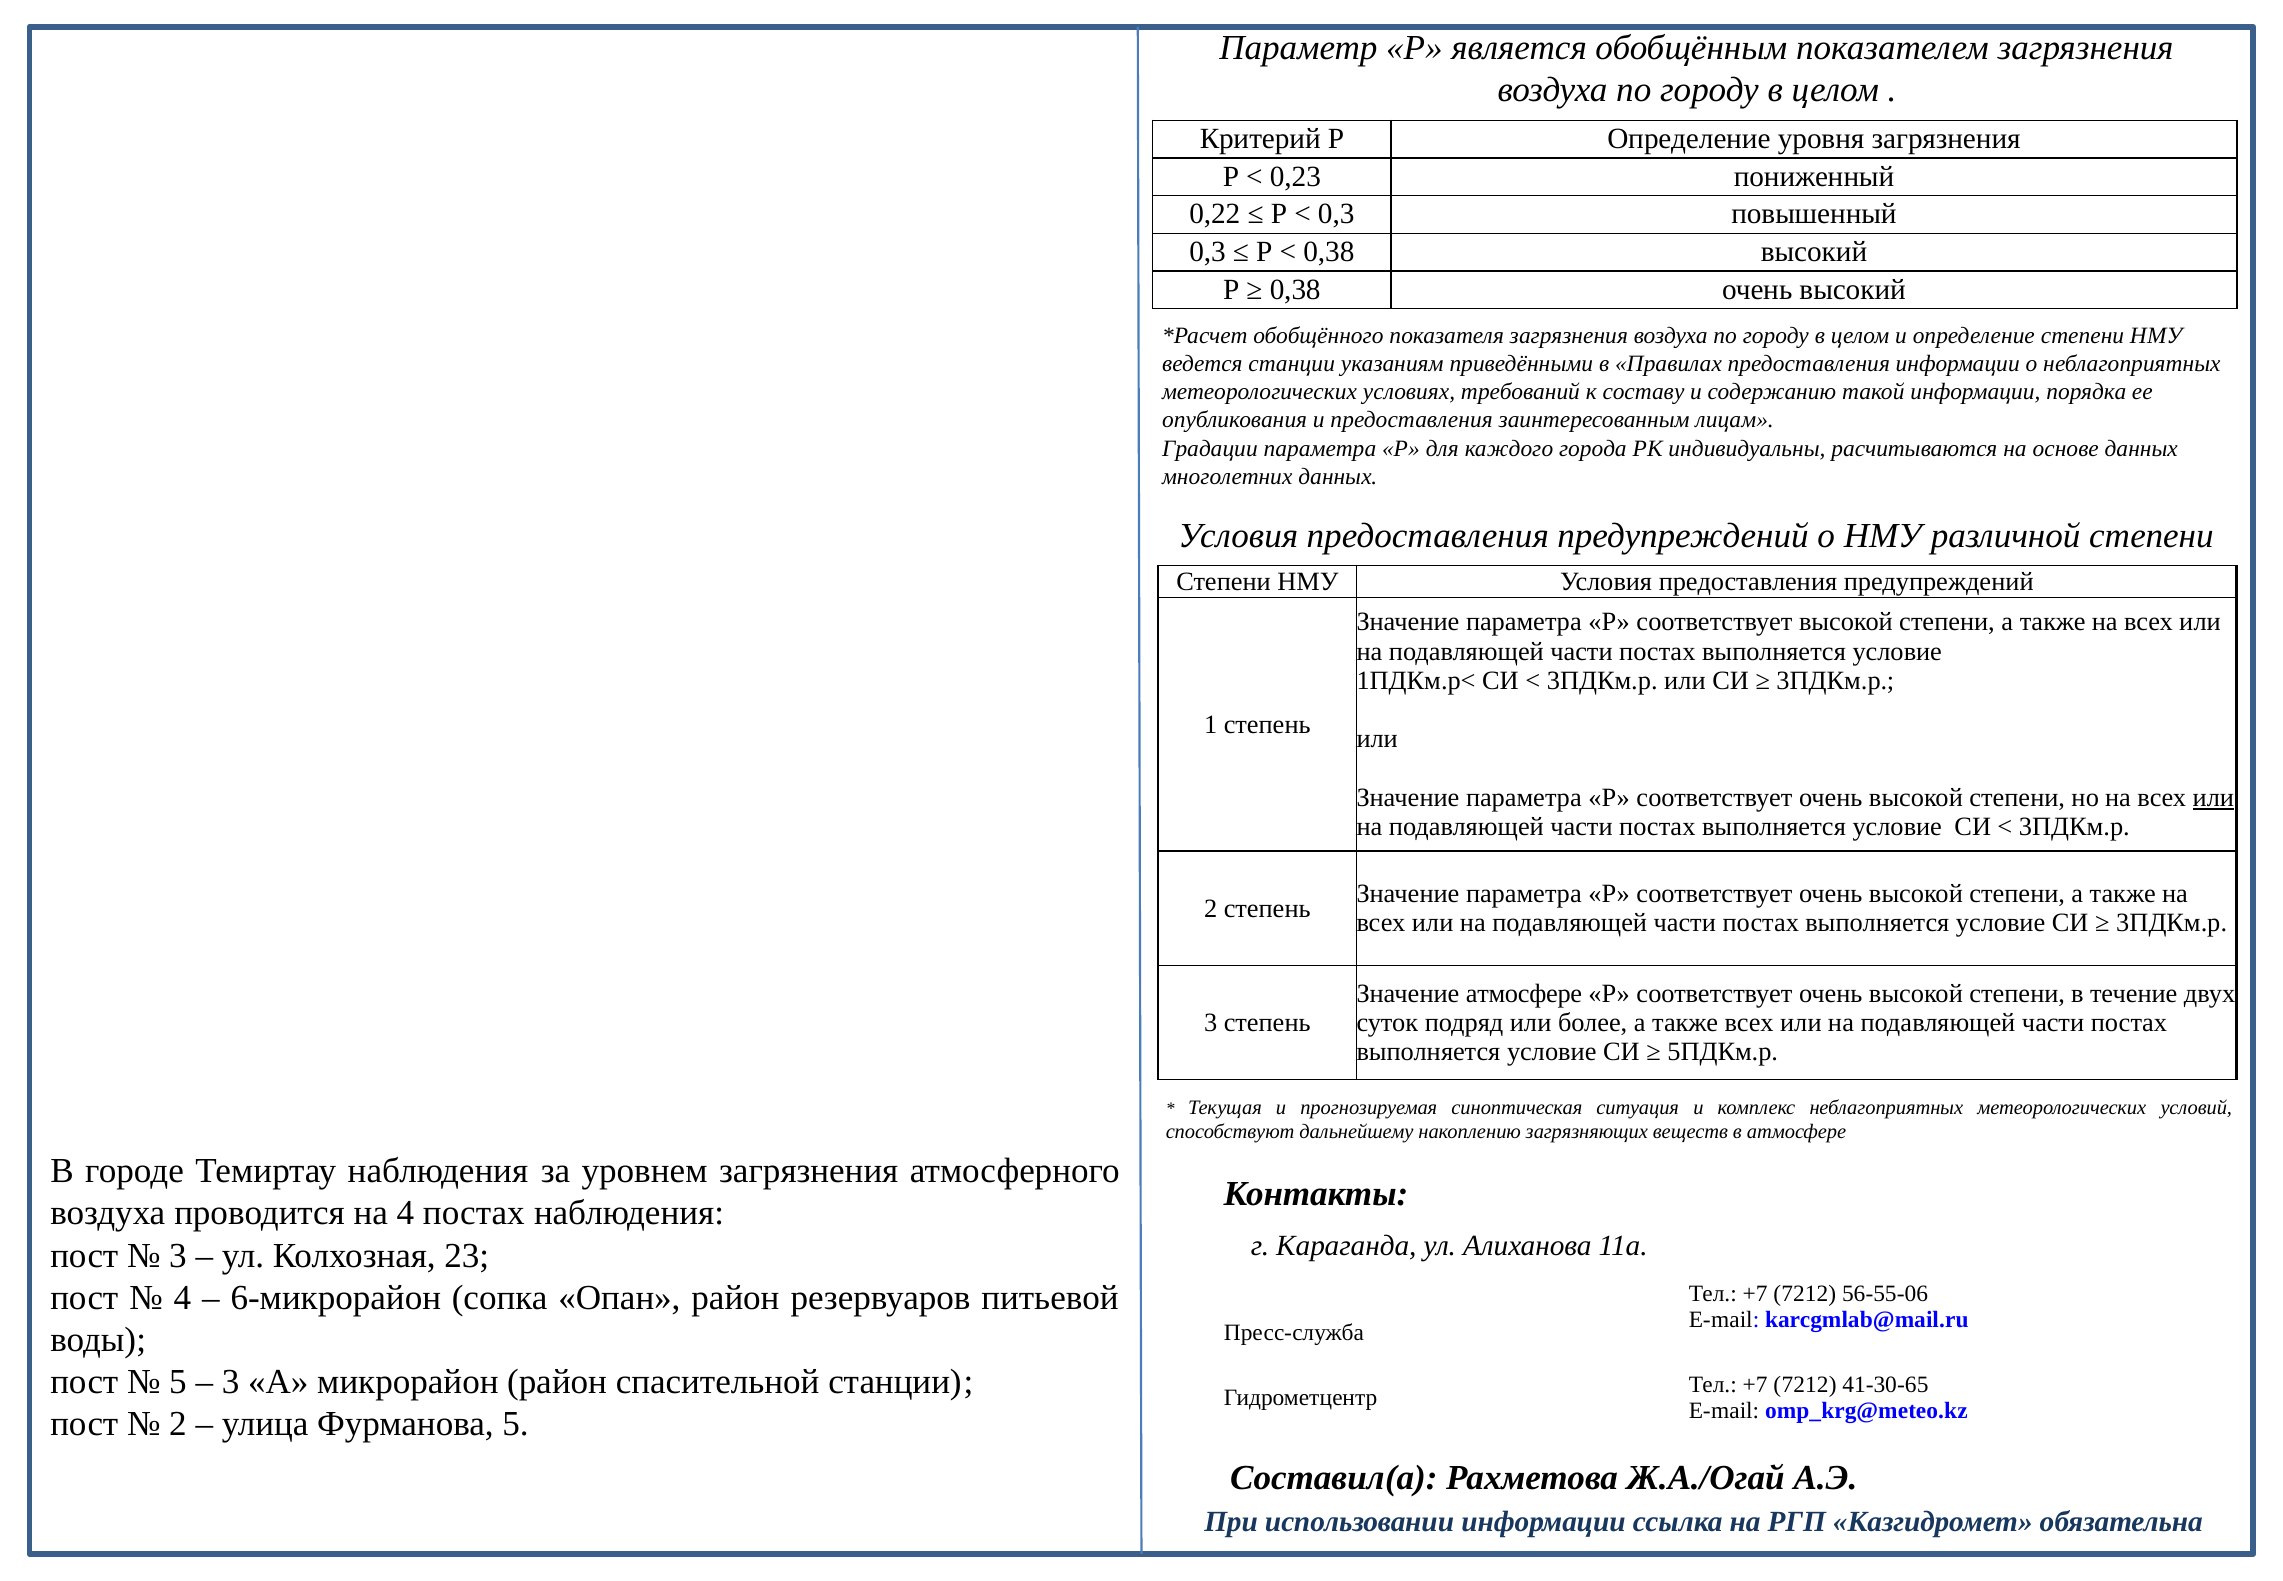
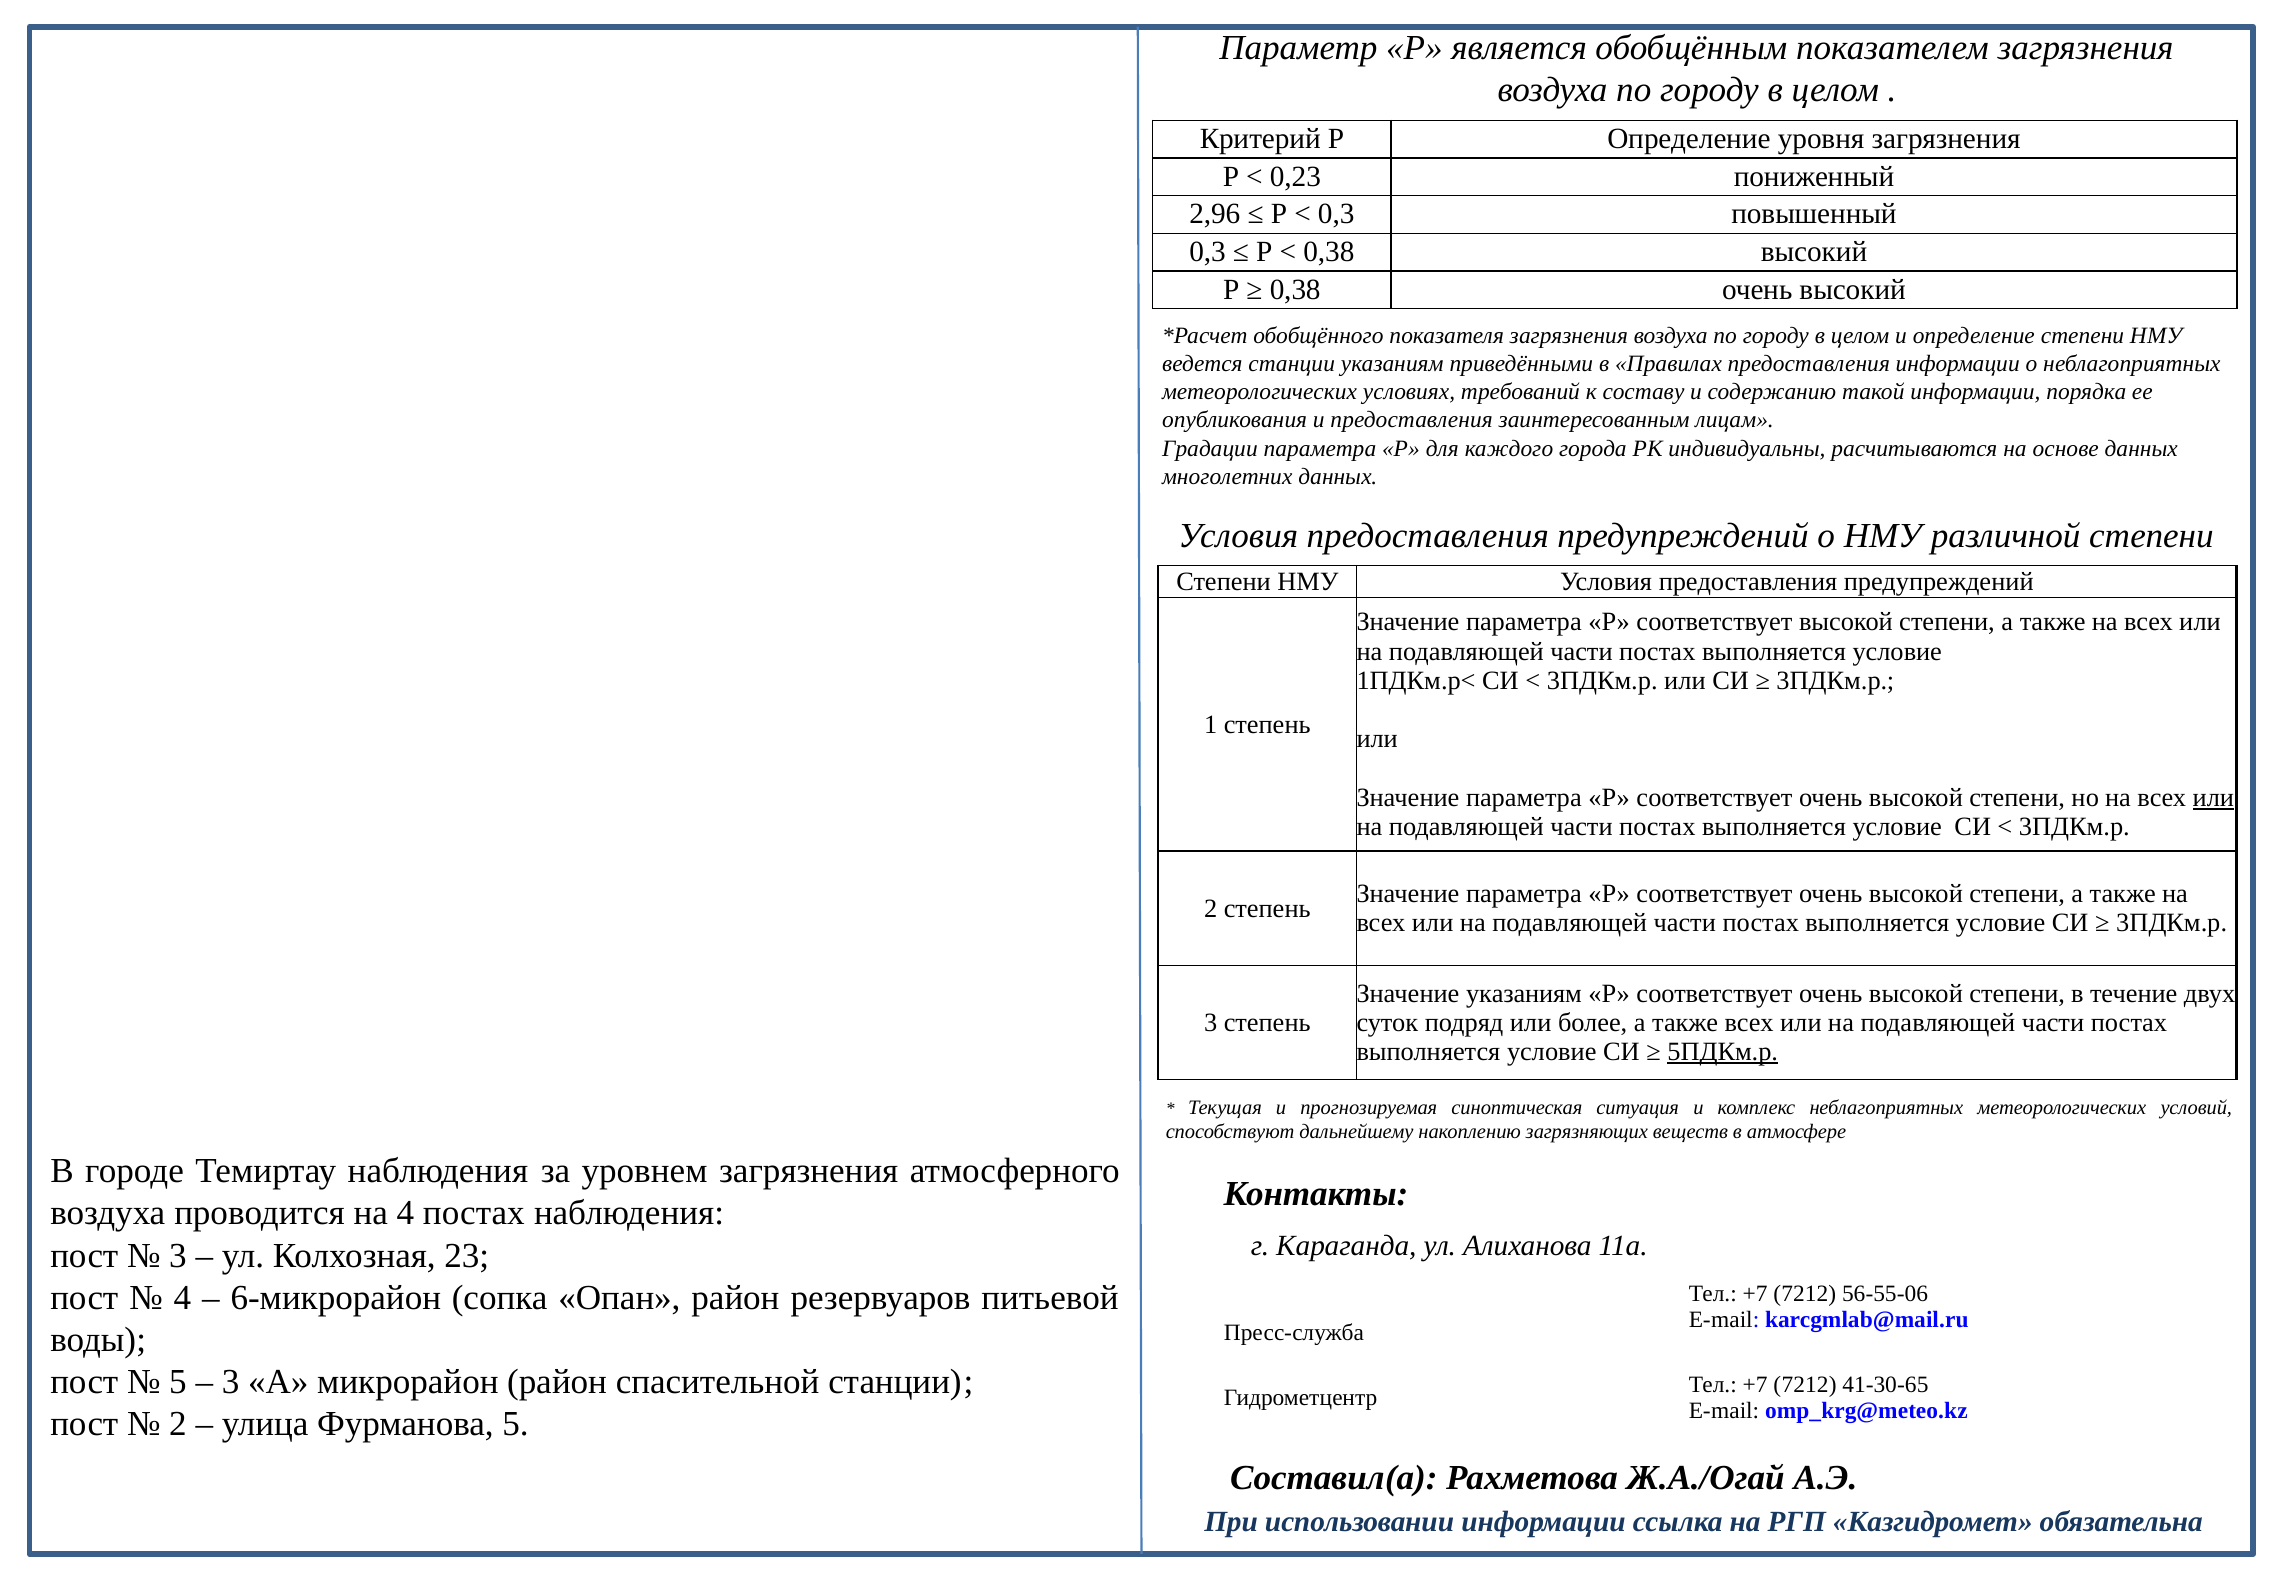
0,22: 0,22 -> 2,96 (1215, 214)
Значение атмосфере: атмосфере -> указаниям (1524, 993)
5ПДКм.р underline: none -> present (1723, 1052)
